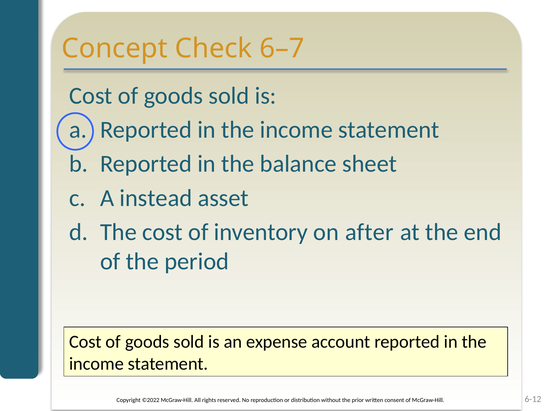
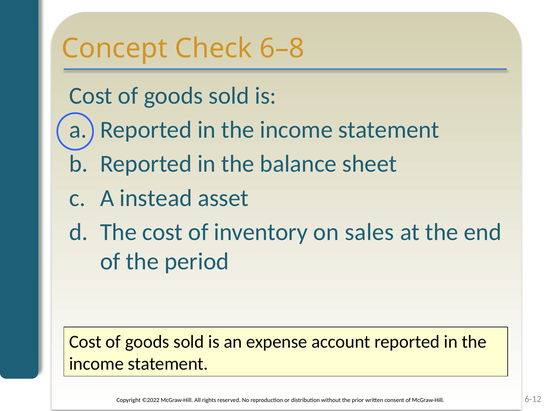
6–7: 6–7 -> 6–8 (282, 48)
after: after -> sales (369, 232)
